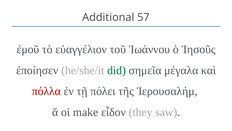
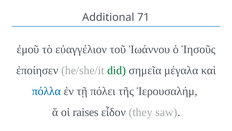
57: 57 -> 71 (143, 17)
πόλλα colour: red -> blue (46, 91)
make: make -> raises (86, 112)
